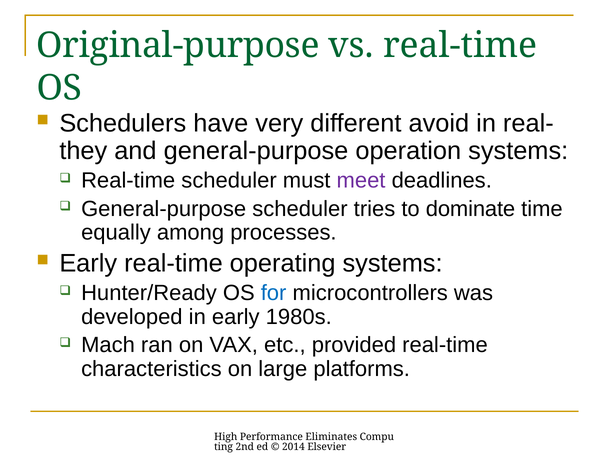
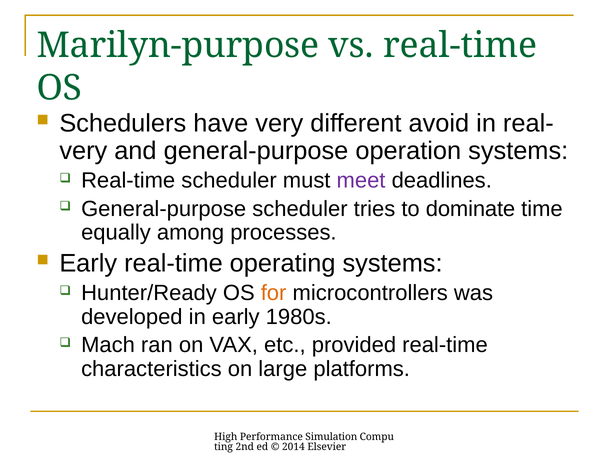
Original-purpose: Original-purpose -> Marilyn-purpose (178, 45)
they: they -> very (83, 151)
for colour: blue -> orange (274, 293)
Eliminates: Eliminates -> Simulation (331, 437)
